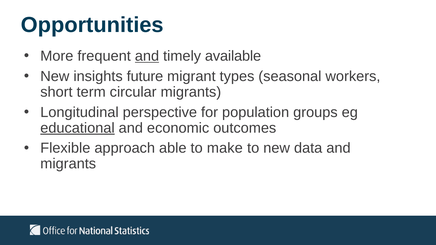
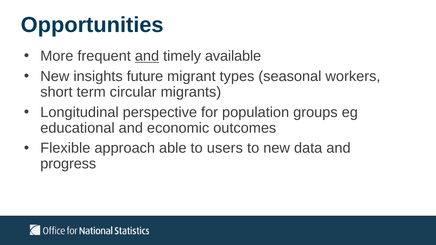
educational underline: present -> none (77, 128)
make: make -> users (225, 148)
migrants: migrants -> progress (68, 164)
